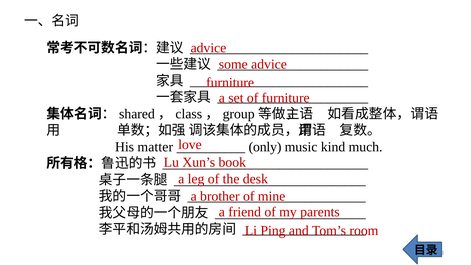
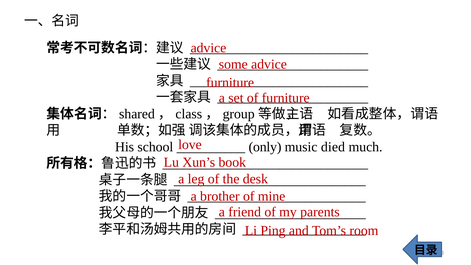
matter: matter -> school (155, 147)
kind: kind -> died (333, 147)
